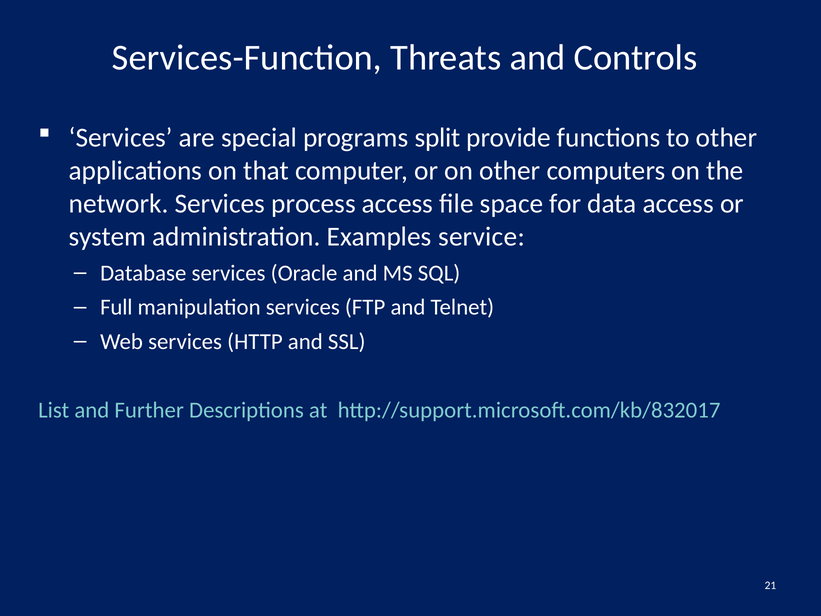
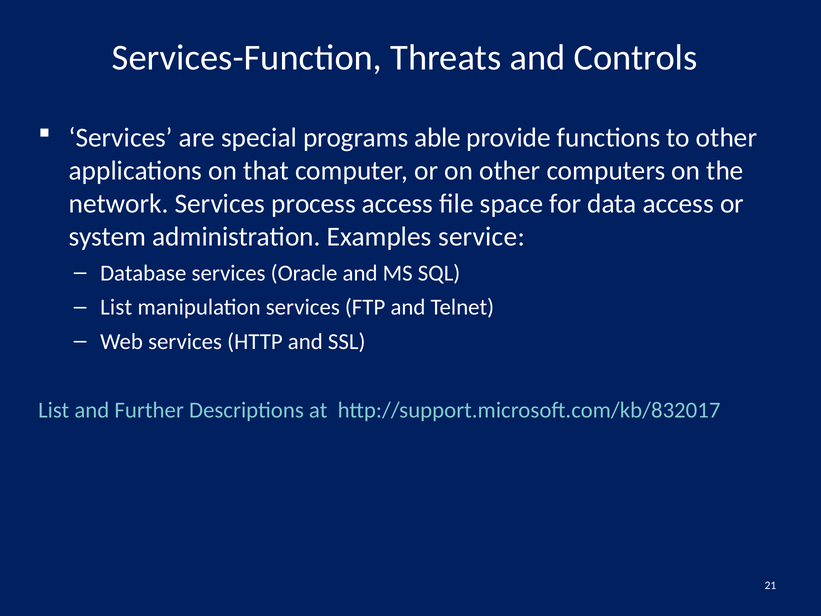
split: split -> able (438, 138)
Full: Full -> List (116, 307)
